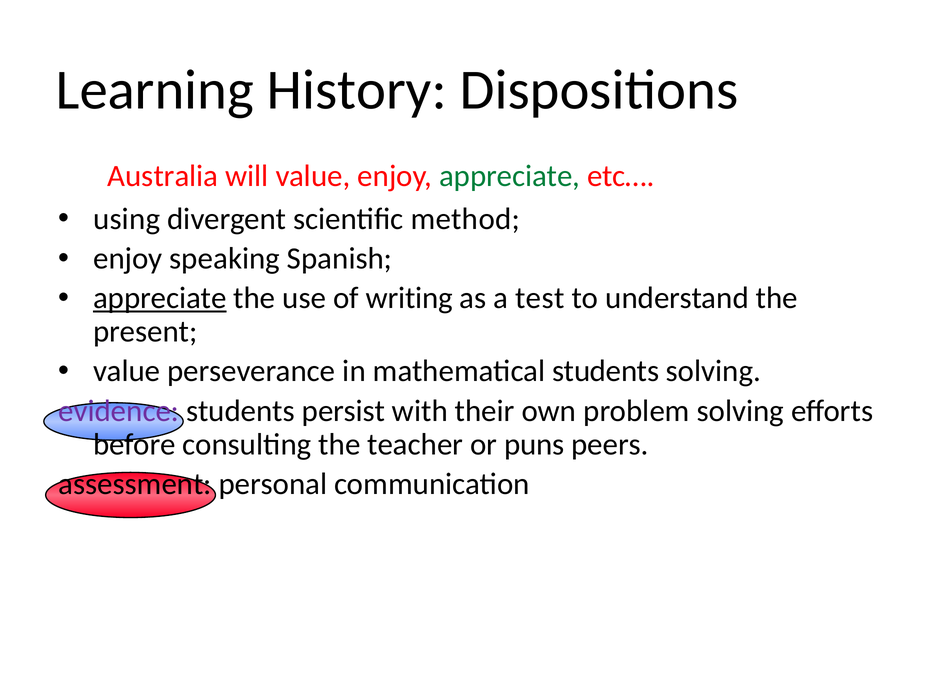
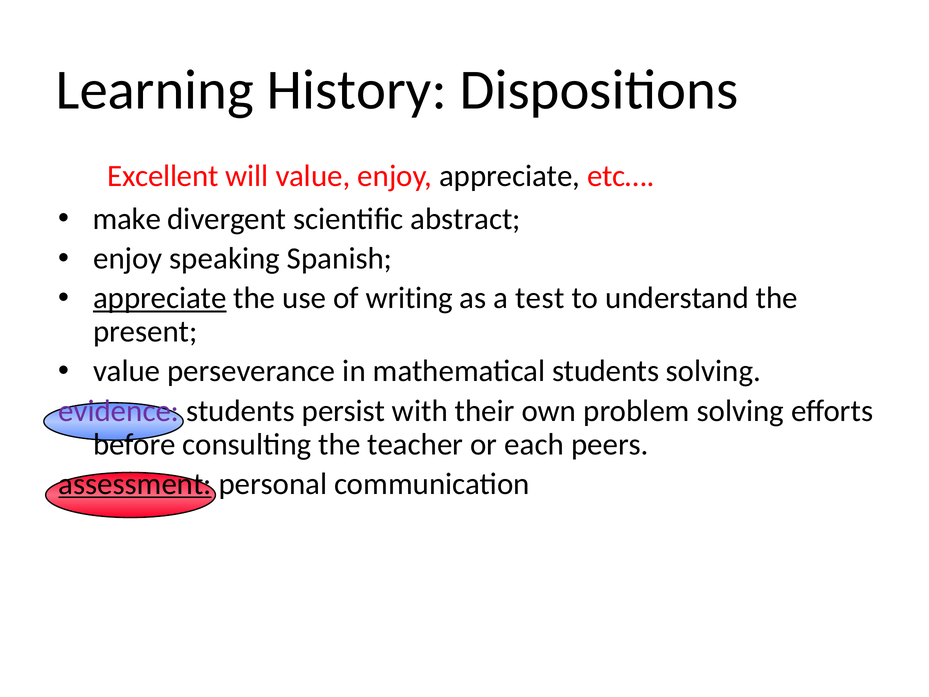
Australia: Australia -> Excellent (163, 176)
appreciate colour: green -> black (510, 176)
using: using -> make (127, 219)
method: method -> abstract (465, 219)
puns: puns -> each (534, 444)
assessment underline: none -> present (135, 484)
